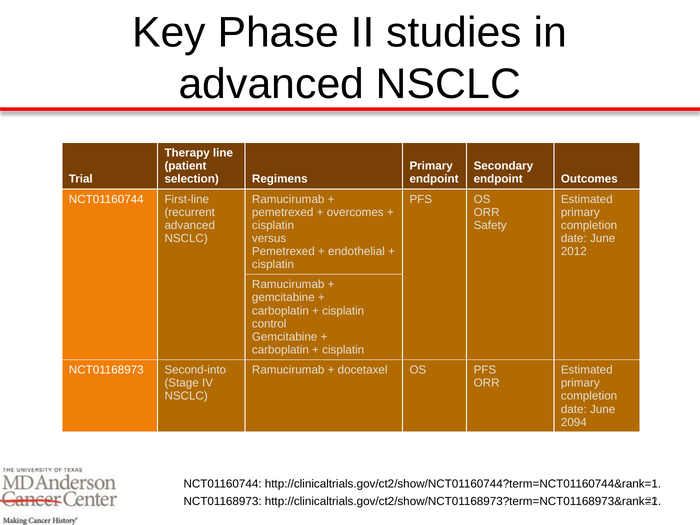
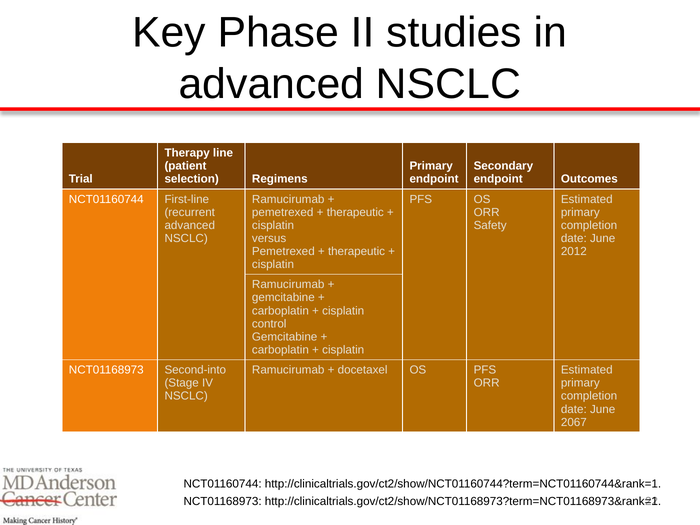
overcomes: overcomes -> therapeutic (355, 212)
endothelial: endothelial -> therapeutic (357, 251)
2094: 2094 -> 2067 (574, 422)
